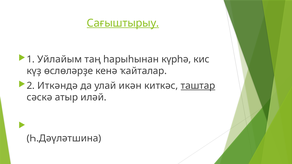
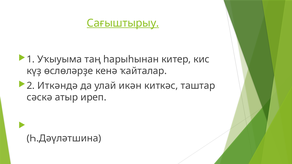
Уйлайым: Уйлайым -> Уҡыуыма (60, 59)
күрһә: күрһә -> китер (176, 59)
таштар underline: present -> none (198, 86)
иләй: иләй -> иреп (94, 97)
